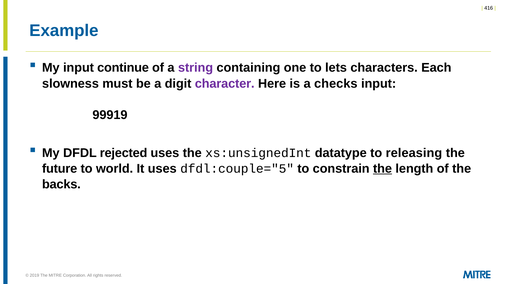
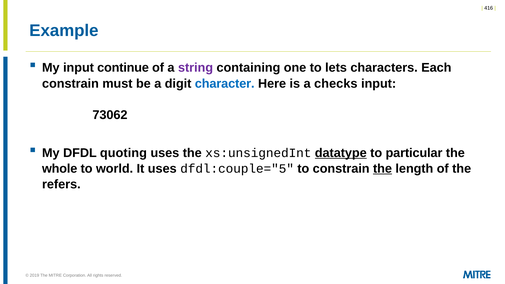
slowness: slowness -> constrain (70, 84)
character colour: purple -> blue (225, 84)
99919: 99919 -> 73062 (110, 115)
rejected: rejected -> quoting (123, 153)
datatype underline: none -> present (341, 153)
releasing: releasing -> particular (414, 153)
future: future -> whole (60, 169)
backs: backs -> refers (61, 184)
